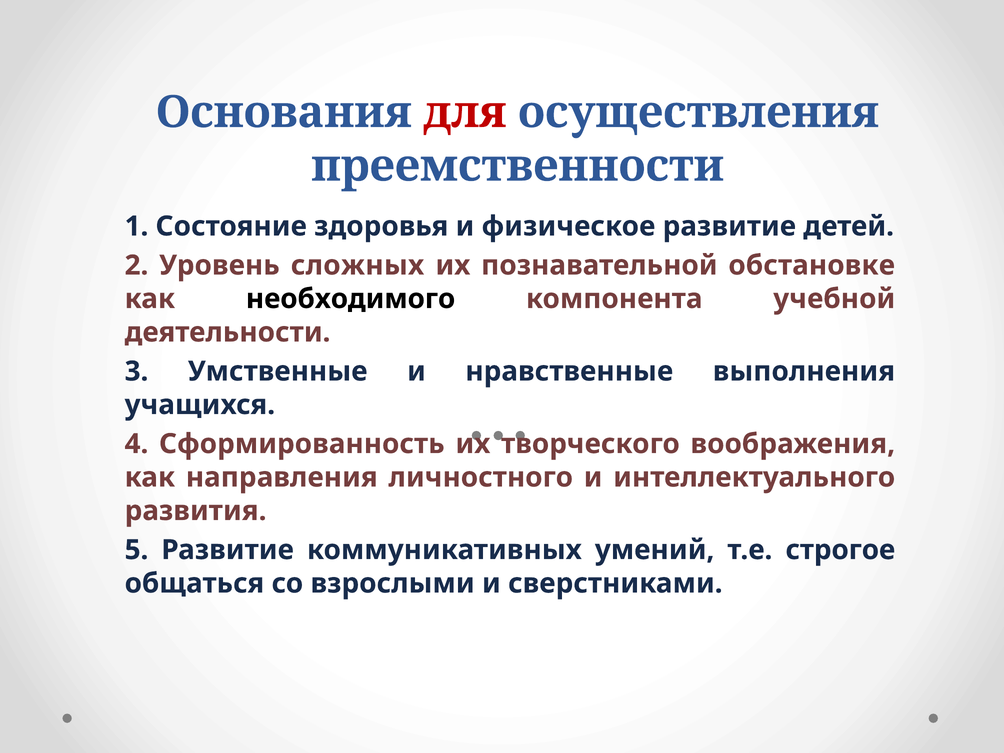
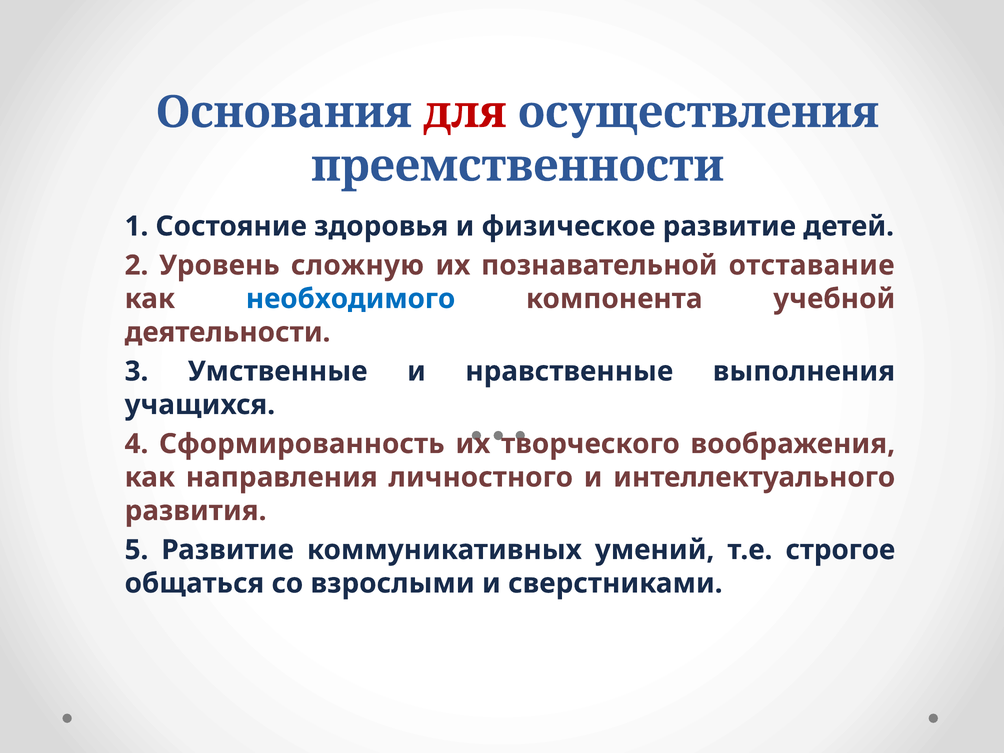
сложных: сложных -> сложную (357, 265)
обстановке: обстановке -> отставание (812, 265)
необходимого colour: black -> blue (351, 299)
